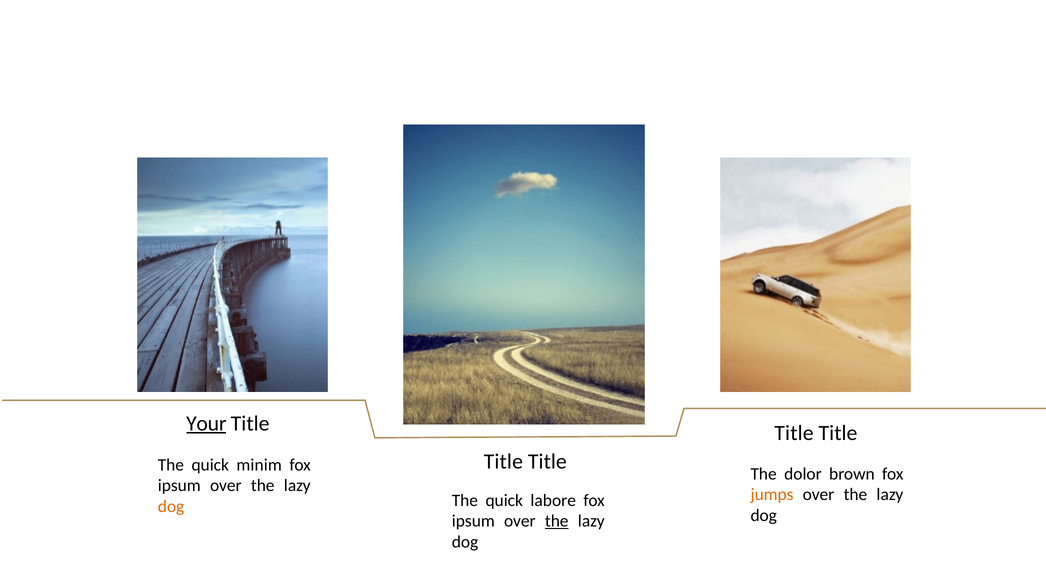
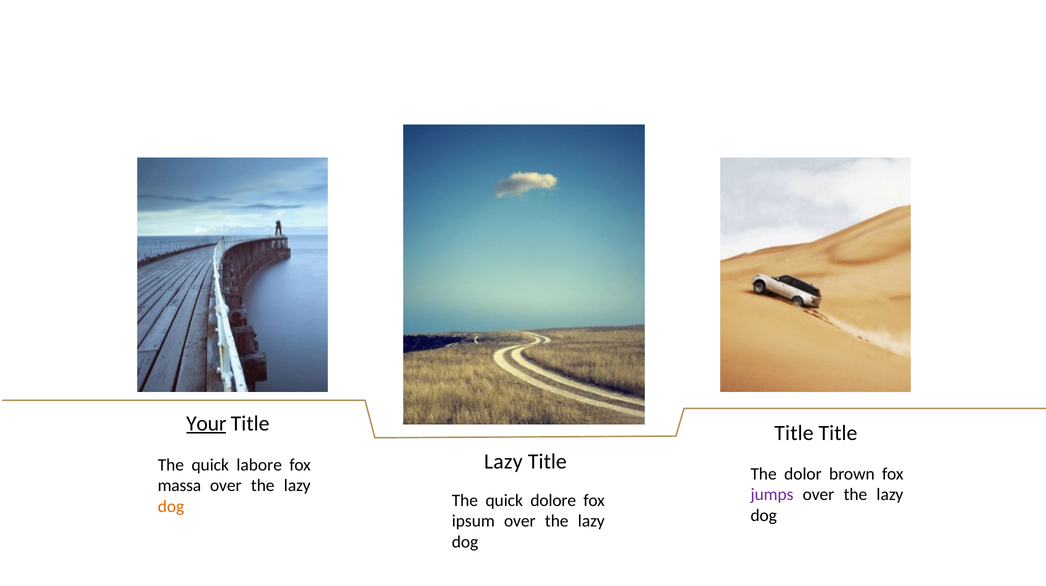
Title: Title -> Lazy (503, 461)
minim: minim -> labore (259, 465)
ipsum: ipsum -> massa (179, 486)
jumps colour: orange -> purple (772, 495)
labore: labore -> dolore (553, 500)
the underline: present -> none (557, 521)
